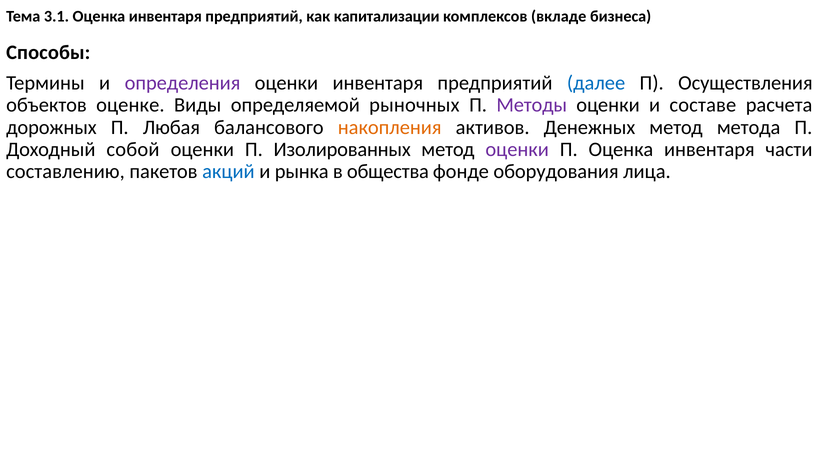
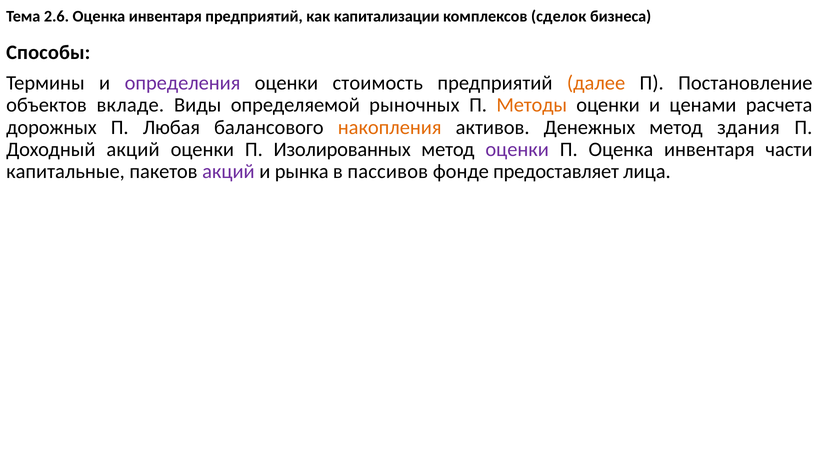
3.1: 3.1 -> 2.6 (56, 16)
вкладе: вкладе -> сделок (559, 16)
оценки инвентаря: инвентаря -> стоимость (378, 83)
далее colour: blue -> orange (596, 83)
Осуществления: Осуществления -> Постановление (745, 83)
оценке: оценке -> вкладе (130, 105)
Методы colour: purple -> orange (532, 105)
составе: составе -> ценами (703, 105)
метода: метода -> здания (748, 127)
Доходный собой: собой -> акций (133, 149)
составлению: составлению -> капитальные (65, 171)
акций colour: blue -> purple (228, 171)
общества: общества -> пассивов (388, 171)
оборудования: оборудования -> предоставляет (556, 171)
